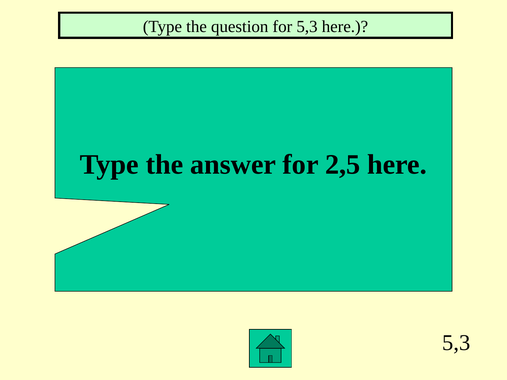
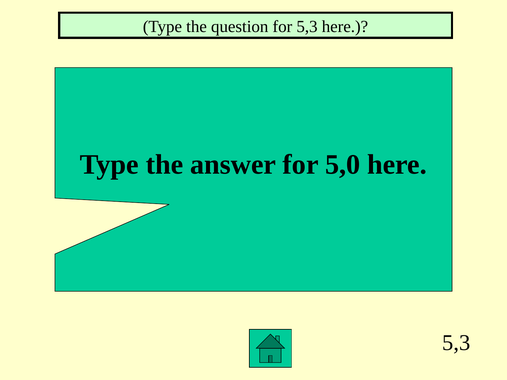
2,5: 2,5 -> 5,0 (343, 165)
